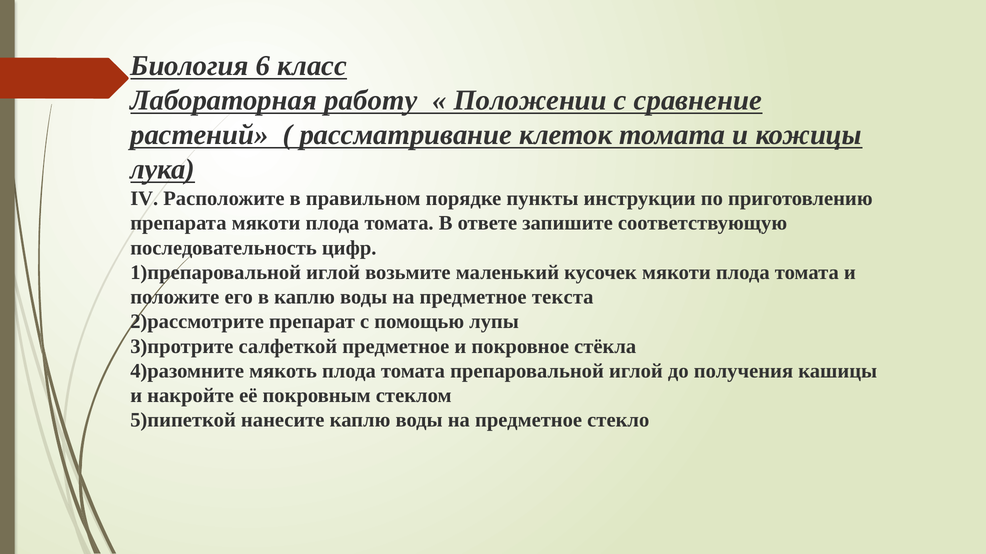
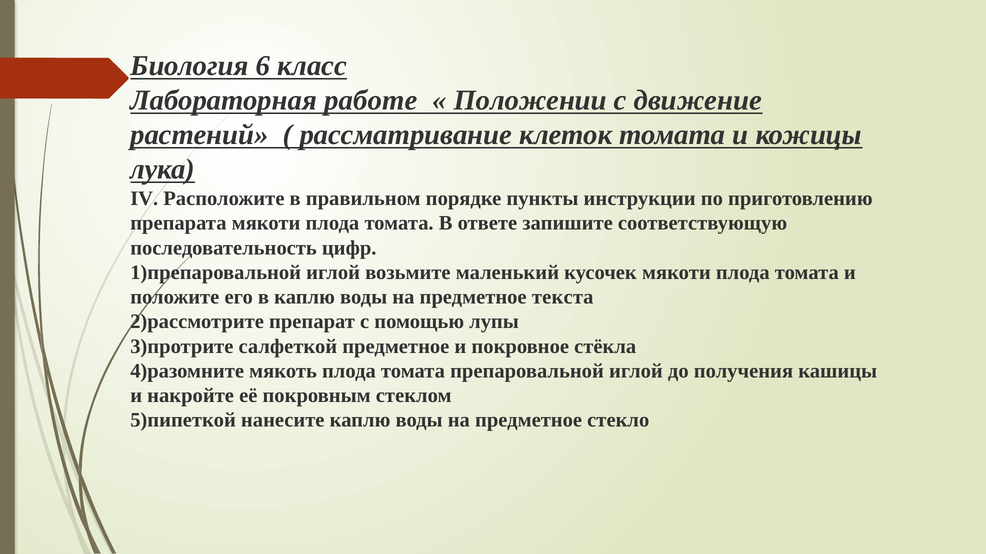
работу: работу -> работе (371, 101)
сравнение: сравнение -> движение (698, 101)
